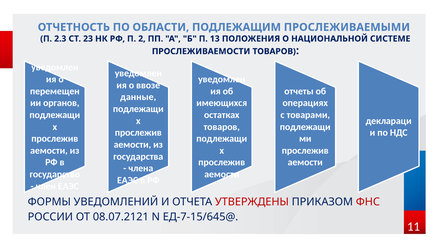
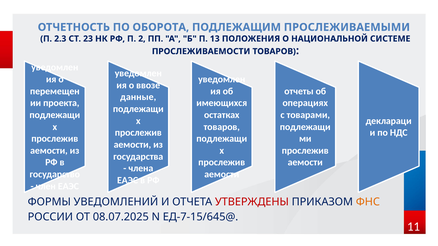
ОБЛАСТИ: ОБЛАСТИ -> ОБОРОТА (161, 27)
органов: органов -> проекта (61, 103)
ФНС colour: red -> orange (368, 202)
08.07.2121: 08.07.2121 -> 08.07.2025 (121, 217)
